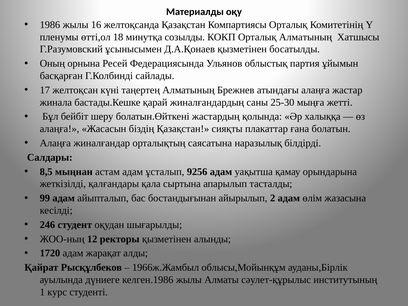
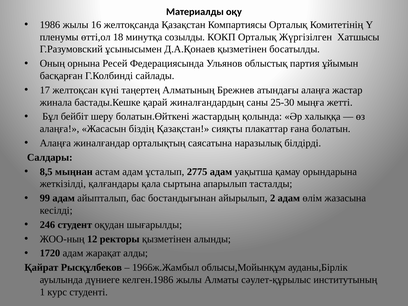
Орталық Алматының: Алматының -> Жүргізілген (306, 37)
9256: 9256 -> 2775 (197, 172)
